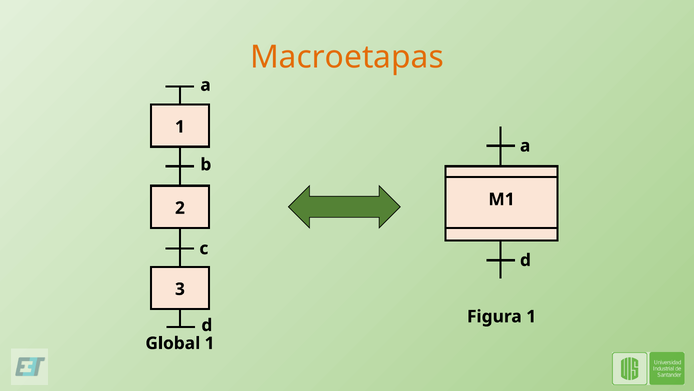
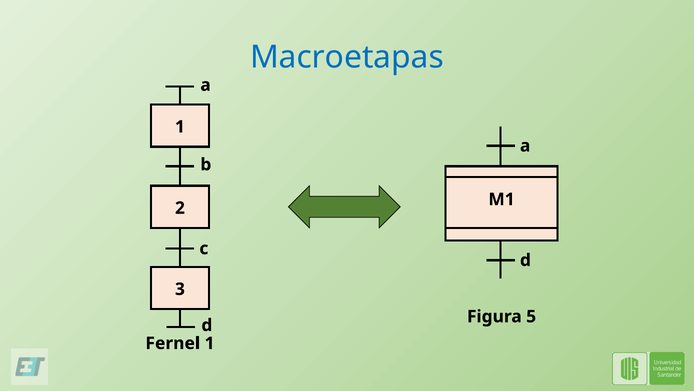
Macroetapas colour: orange -> blue (347, 57)
Figura 1: 1 -> 5 (531, 316)
Global: Global -> Fernel (173, 343)
